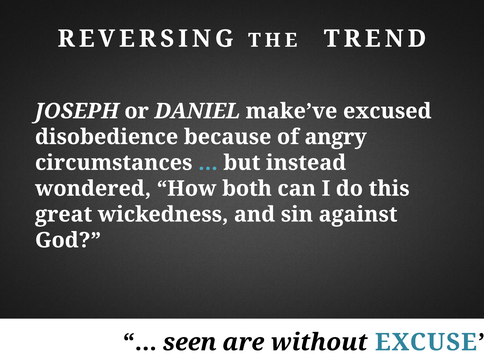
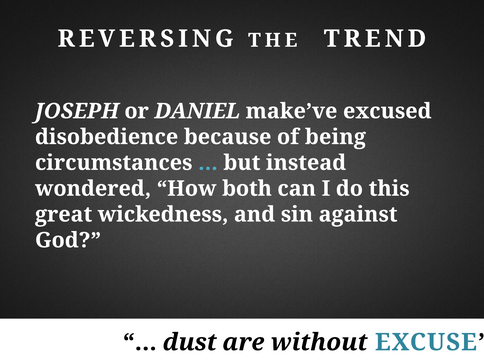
angry: angry -> being (335, 137)
seen: seen -> dust (190, 342)
